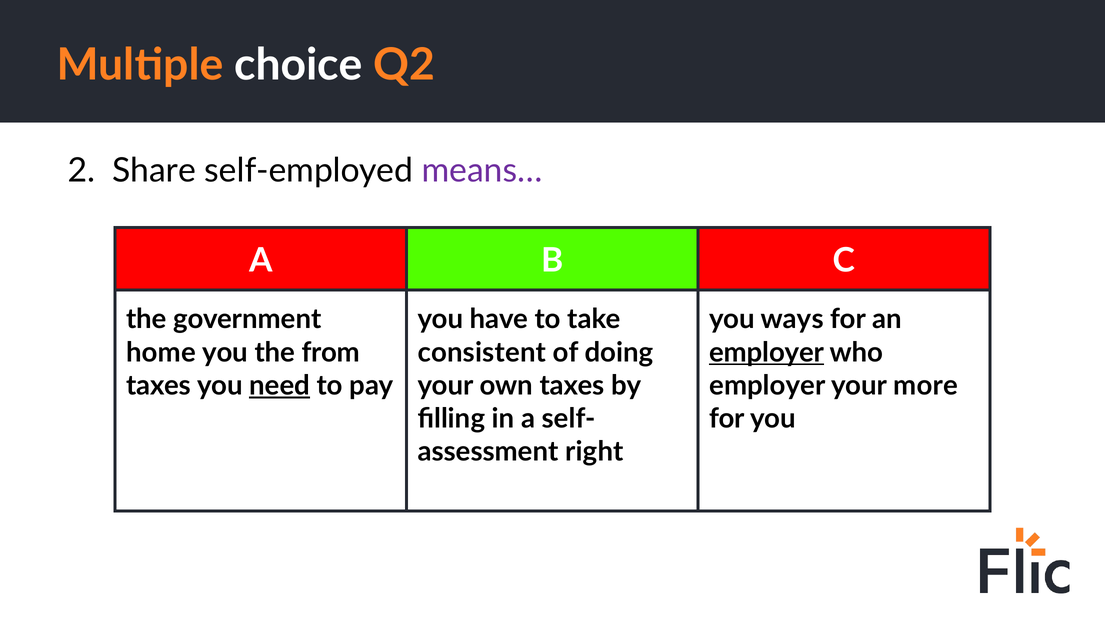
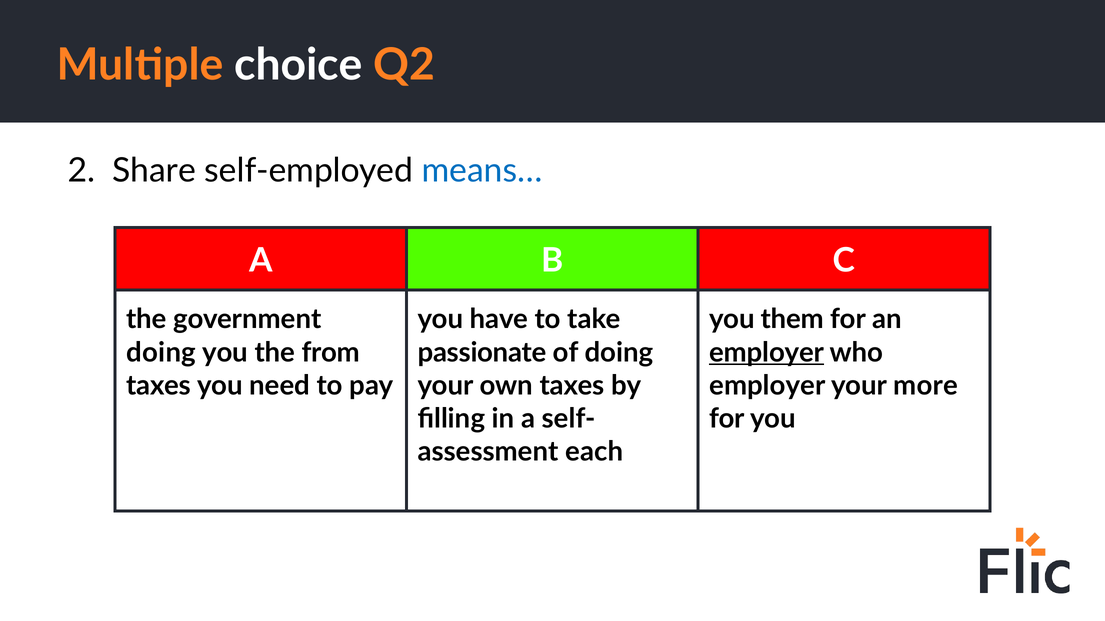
means… colour: purple -> blue (482, 171)
ways: ways -> them (792, 320)
home: home -> doing (161, 353)
consistent: consistent -> passionate (482, 353)
need underline: present -> none (280, 386)
right: right -> each (594, 452)
